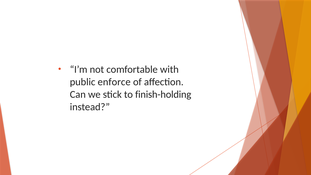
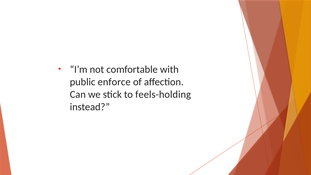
finish-holding: finish-holding -> feels-holding (163, 94)
